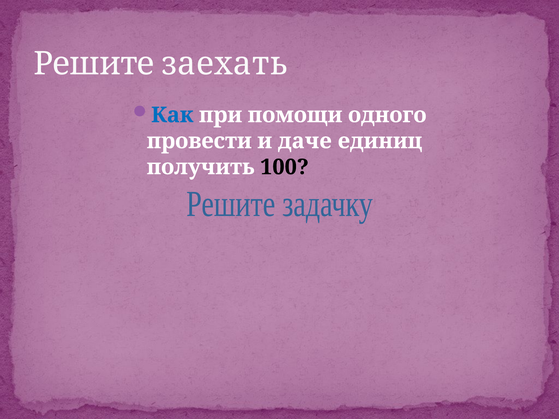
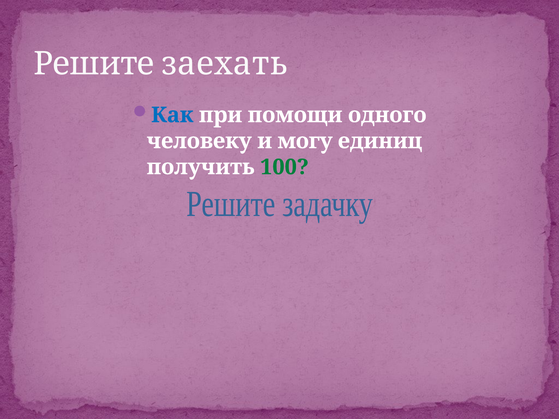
провести: провести -> человеку (199, 141)
даче: даче -> могу (305, 141)
100 colour: black -> green (284, 167)
